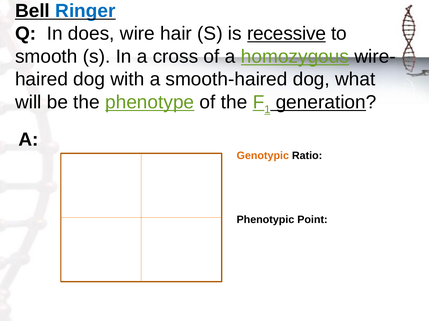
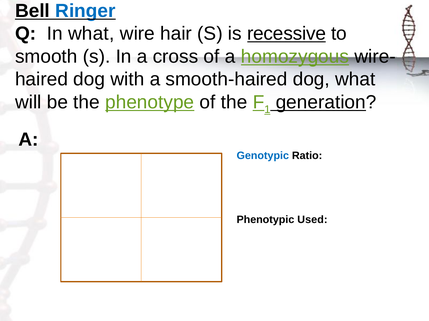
In does: does -> what (91, 34)
Genotypic colour: orange -> blue (263, 156)
Point: Point -> Used (312, 220)
